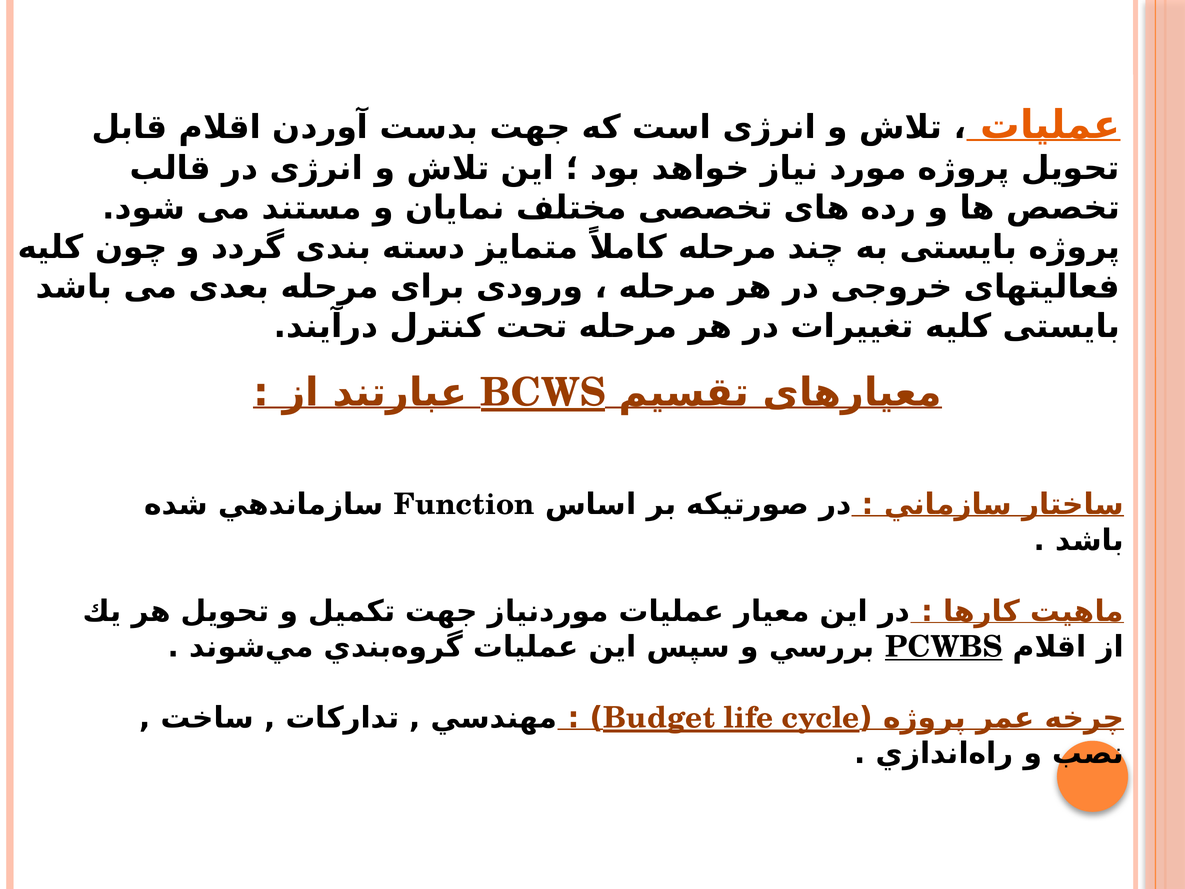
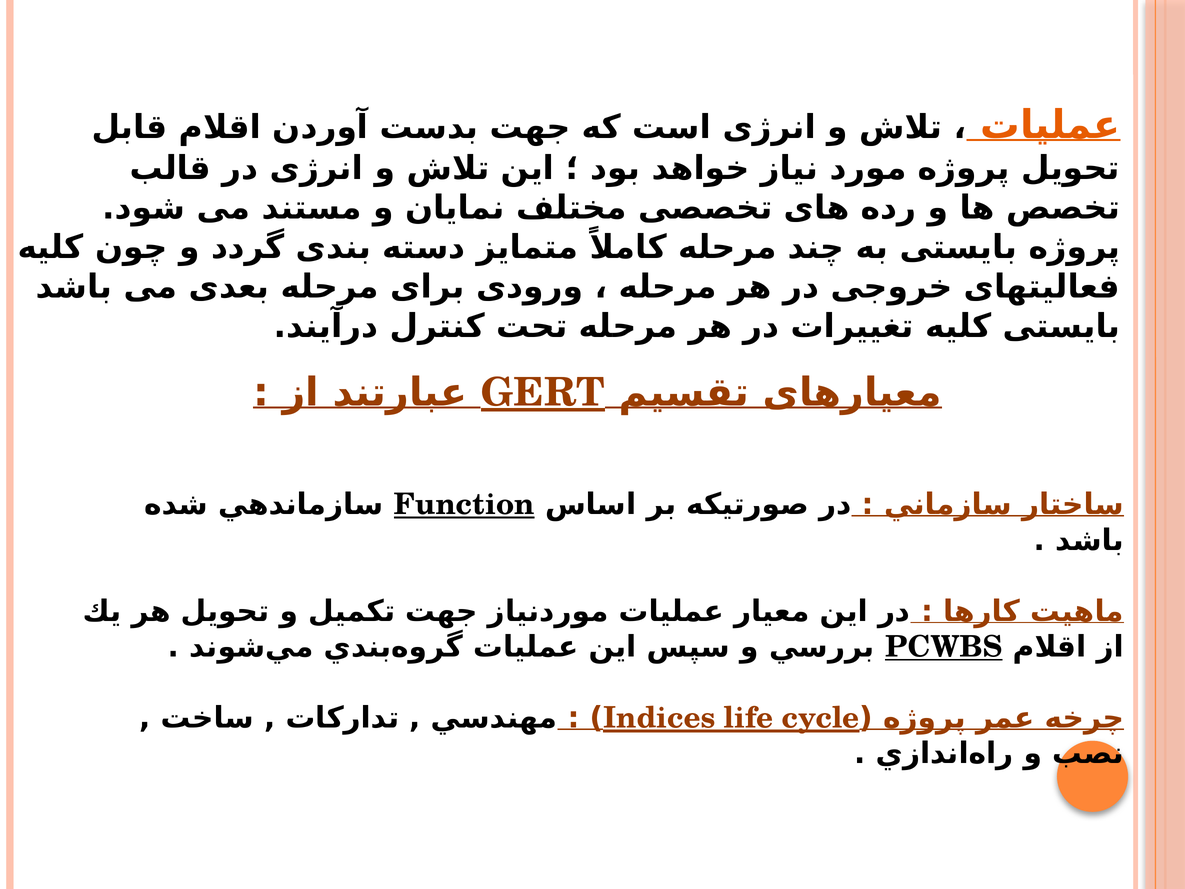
BCWS: BCWS -> GERT (543, 393)
Function underline: none -> present (464, 505)
Budget: Budget -> Indices (659, 718)
